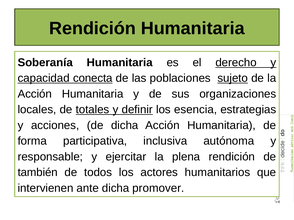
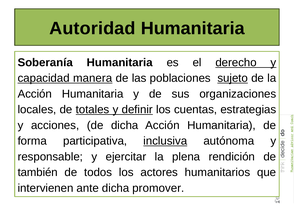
Rendición: Rendición -> Autoridad (92, 28)
conecta: conecta -> manera (93, 78)
esencia: esencia -> cuentas (196, 110)
inclusiva underline: none -> present (165, 141)
